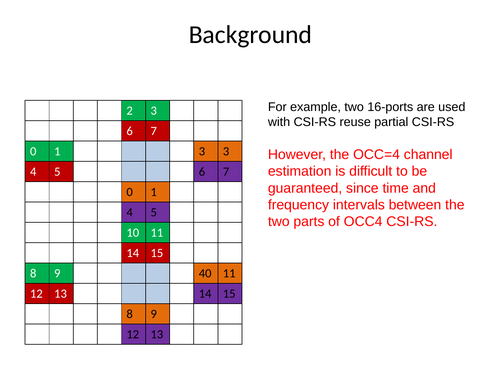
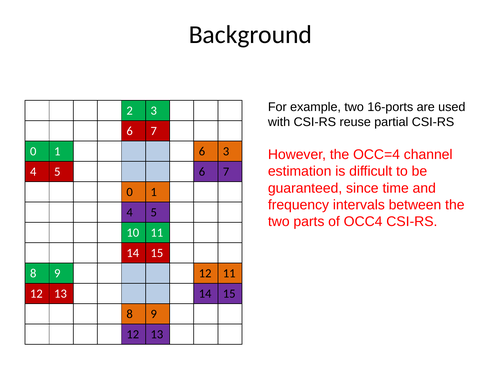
1 3: 3 -> 6 (202, 151)
40: 40 -> 12 (205, 273)
